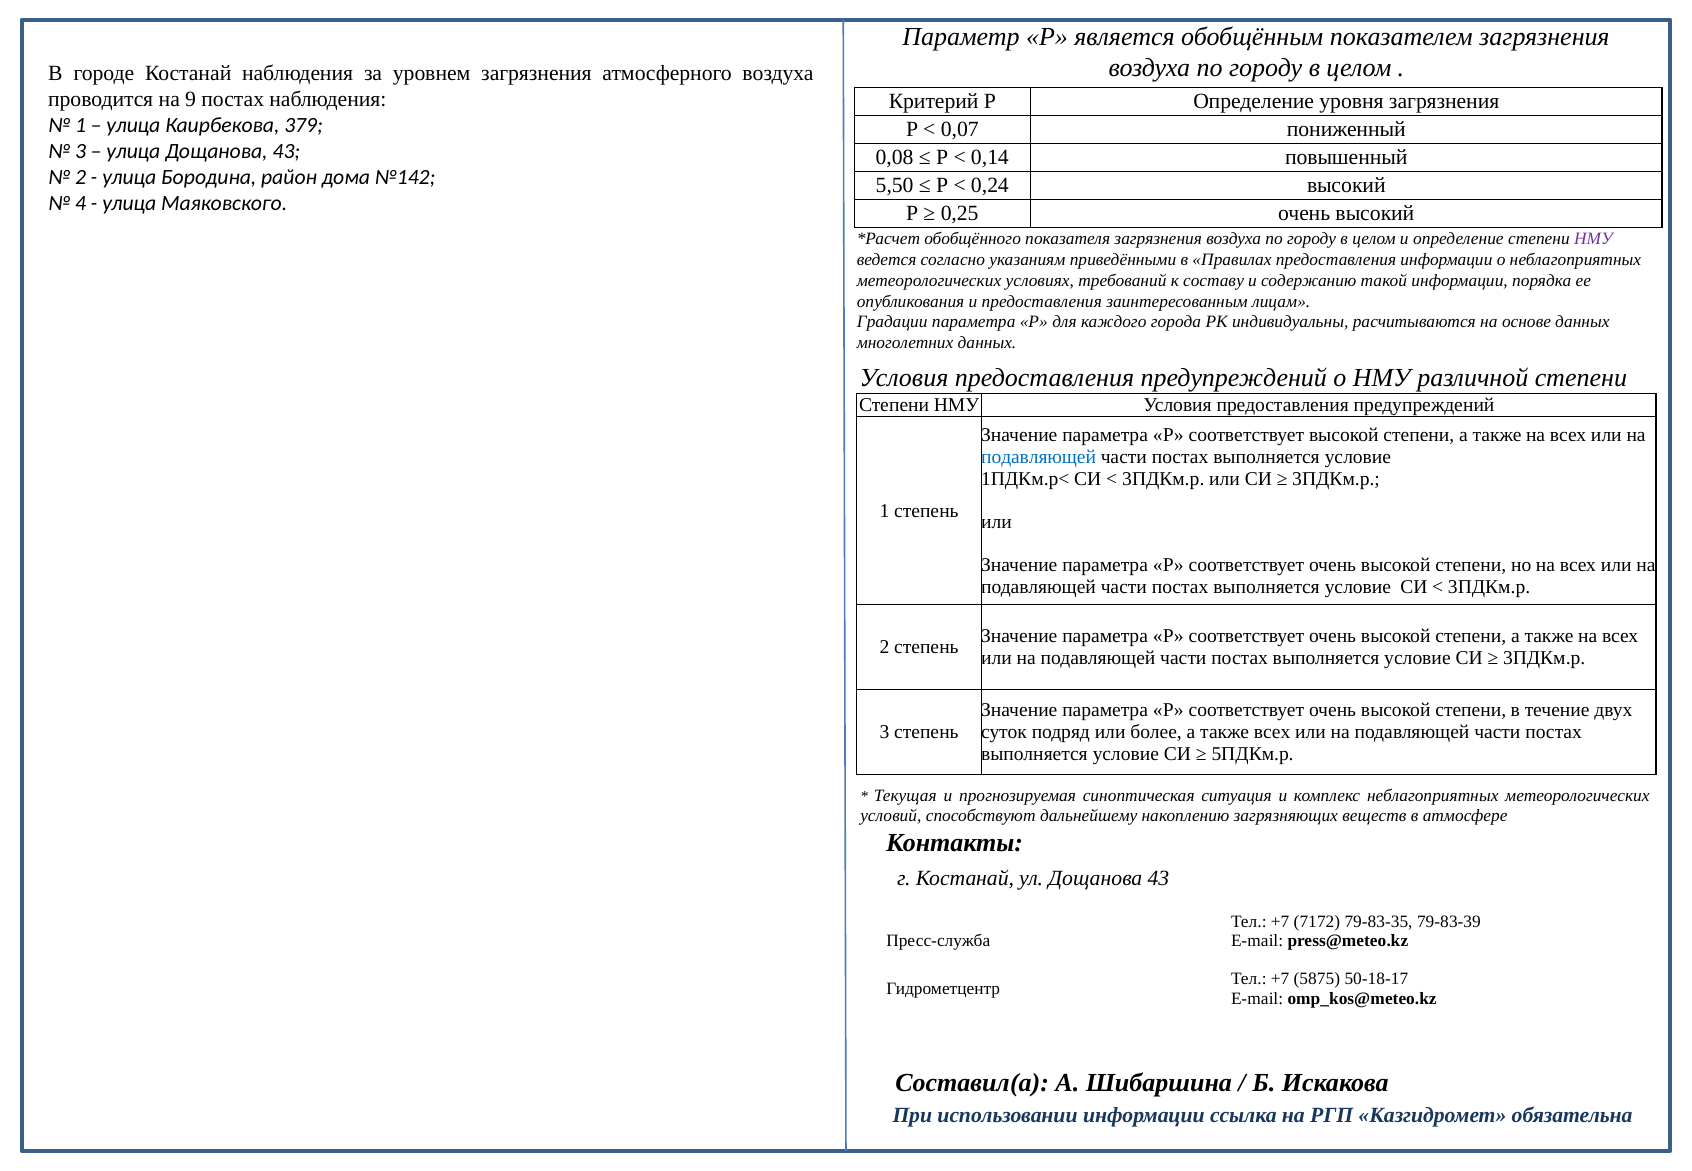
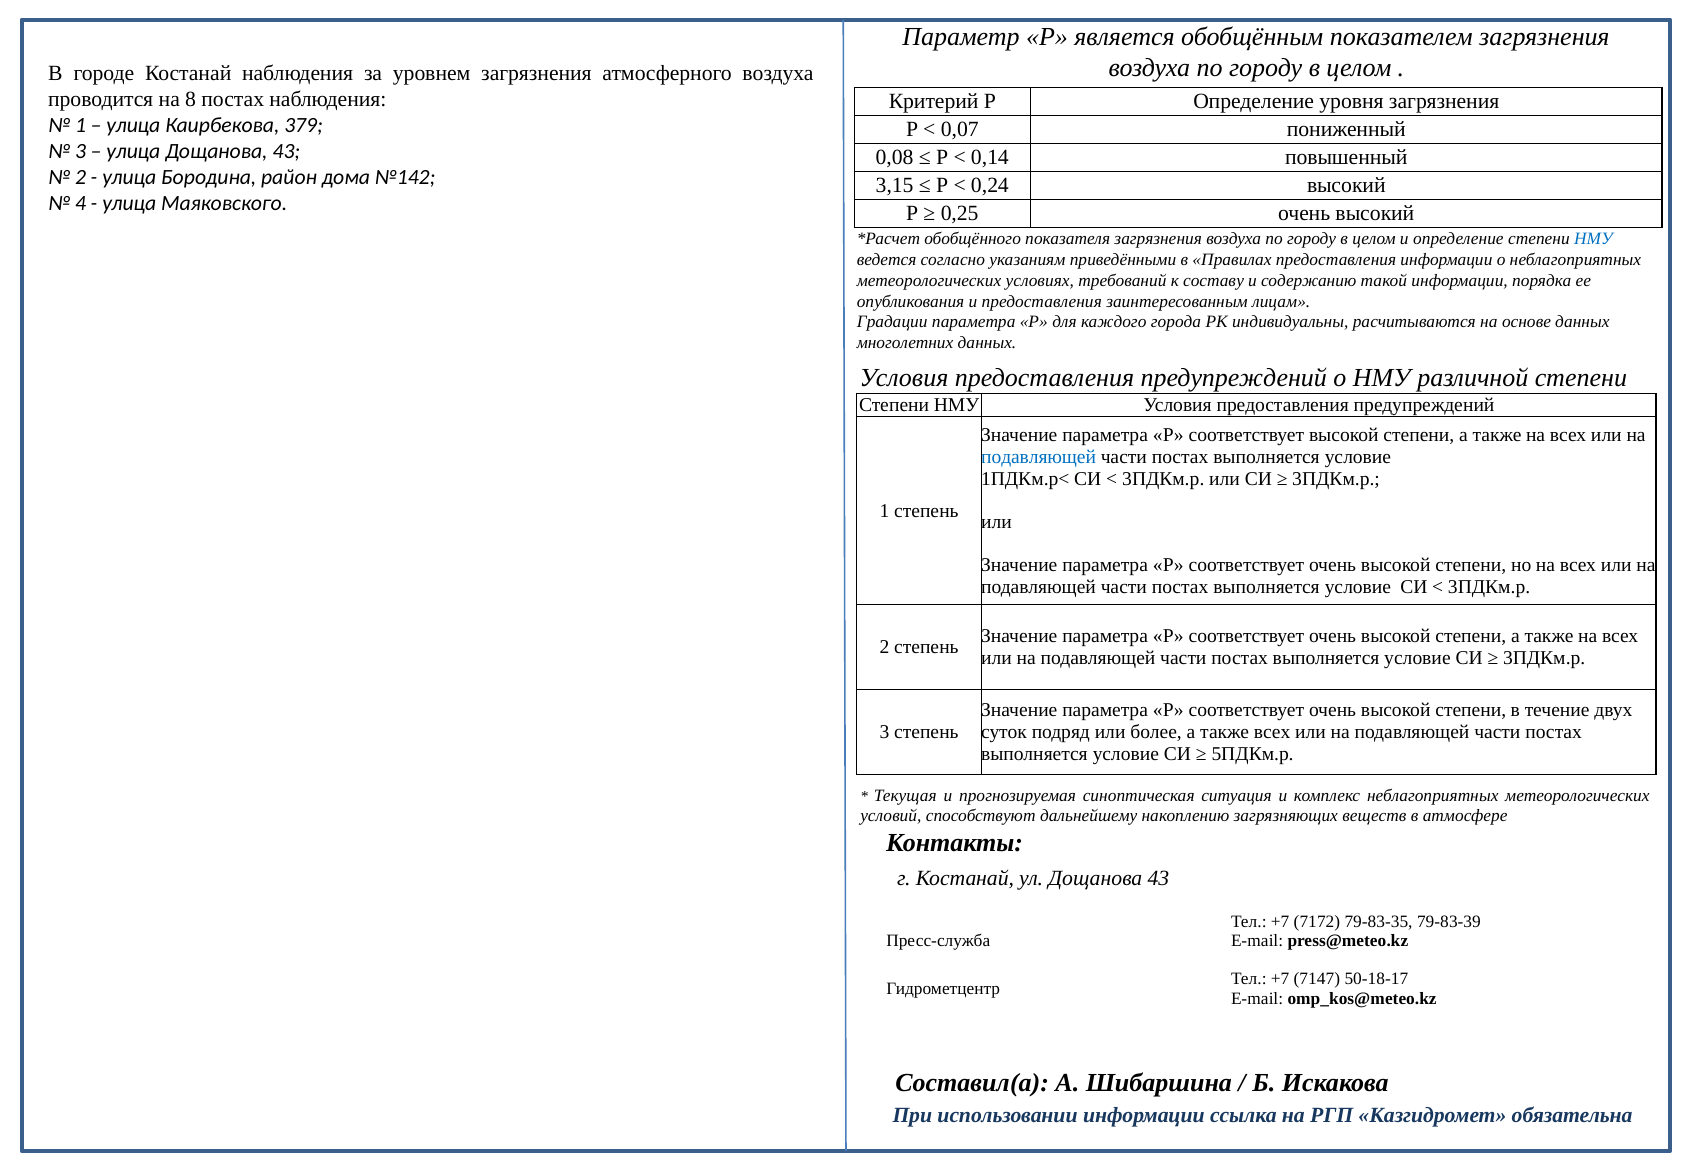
9: 9 -> 8 (191, 99)
5,50: 5,50 -> 3,15 (895, 185)
НМУ colour: purple -> blue (1593, 239)
5875: 5875 -> 7147 (1317, 980)
